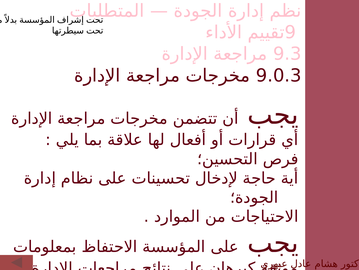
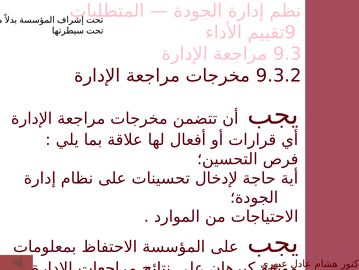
9.0.3: 9.0.3 -> 9.3.2 (279, 75)
